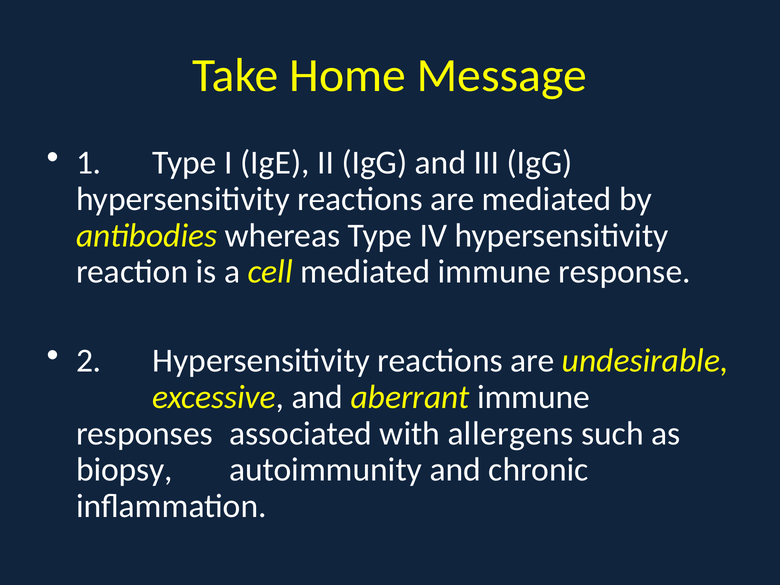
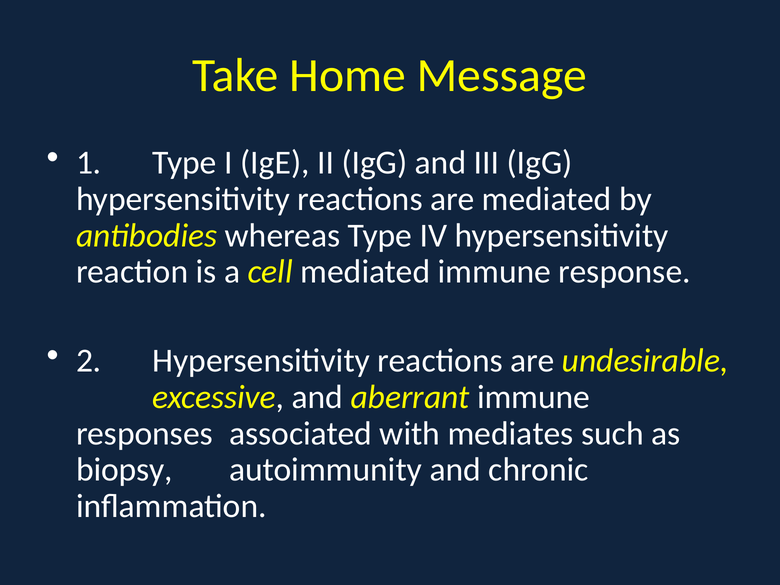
allergens: allergens -> mediates (511, 433)
